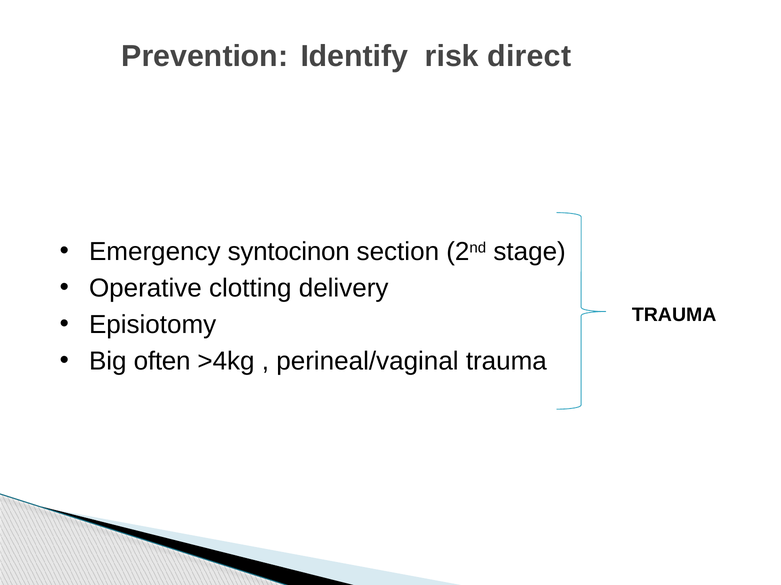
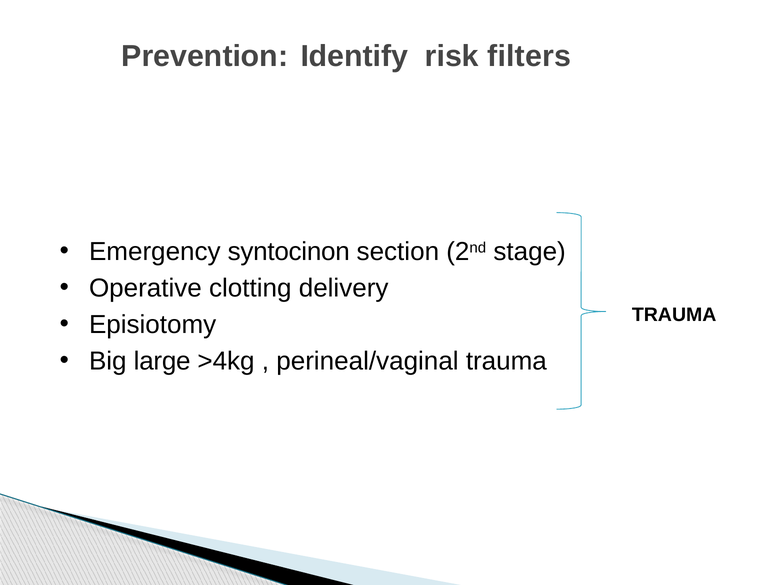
direct: direct -> filters (529, 57)
often: often -> large (162, 361)
